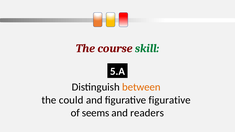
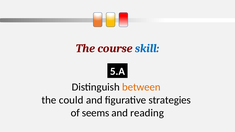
skill colour: green -> blue (147, 48)
figurative figurative: figurative -> strategies (170, 100)
readers: readers -> reading (147, 113)
